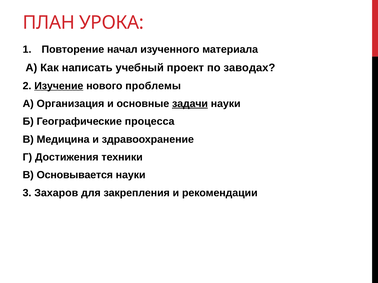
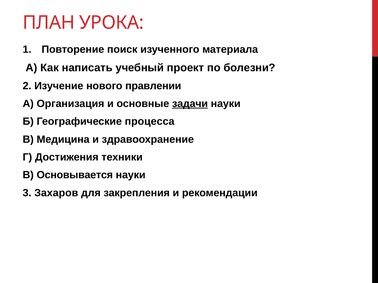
начал: начал -> поиск (122, 49)
заводах: заводах -> болезни (250, 68)
Изучение underline: present -> none (59, 86)
проблемы: проблемы -> правлении (153, 86)
